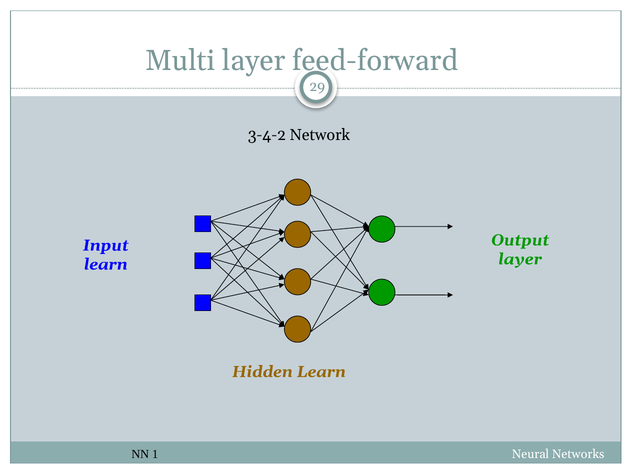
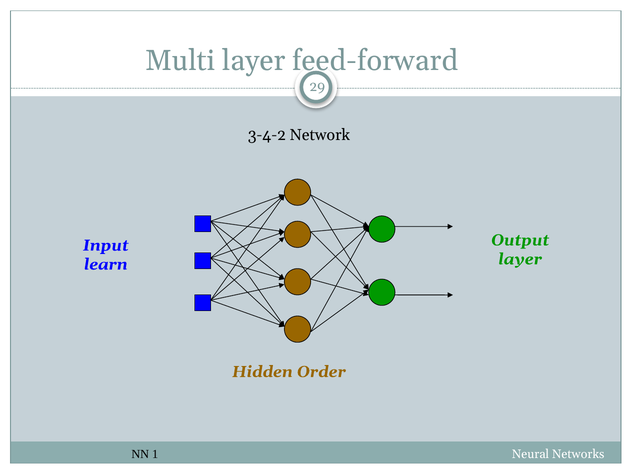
Hidden Learn: Learn -> Order (321, 372)
